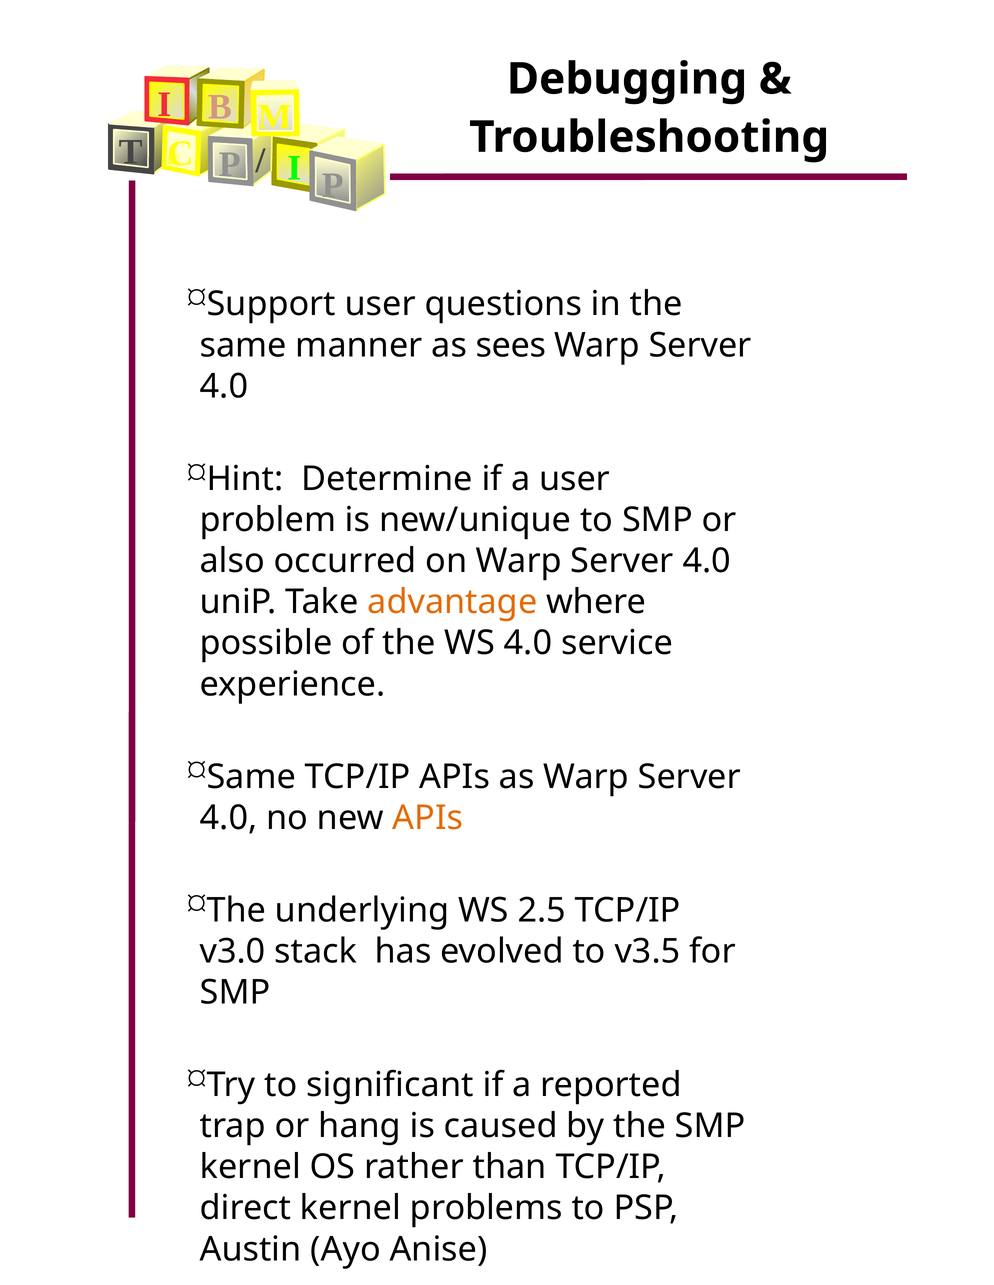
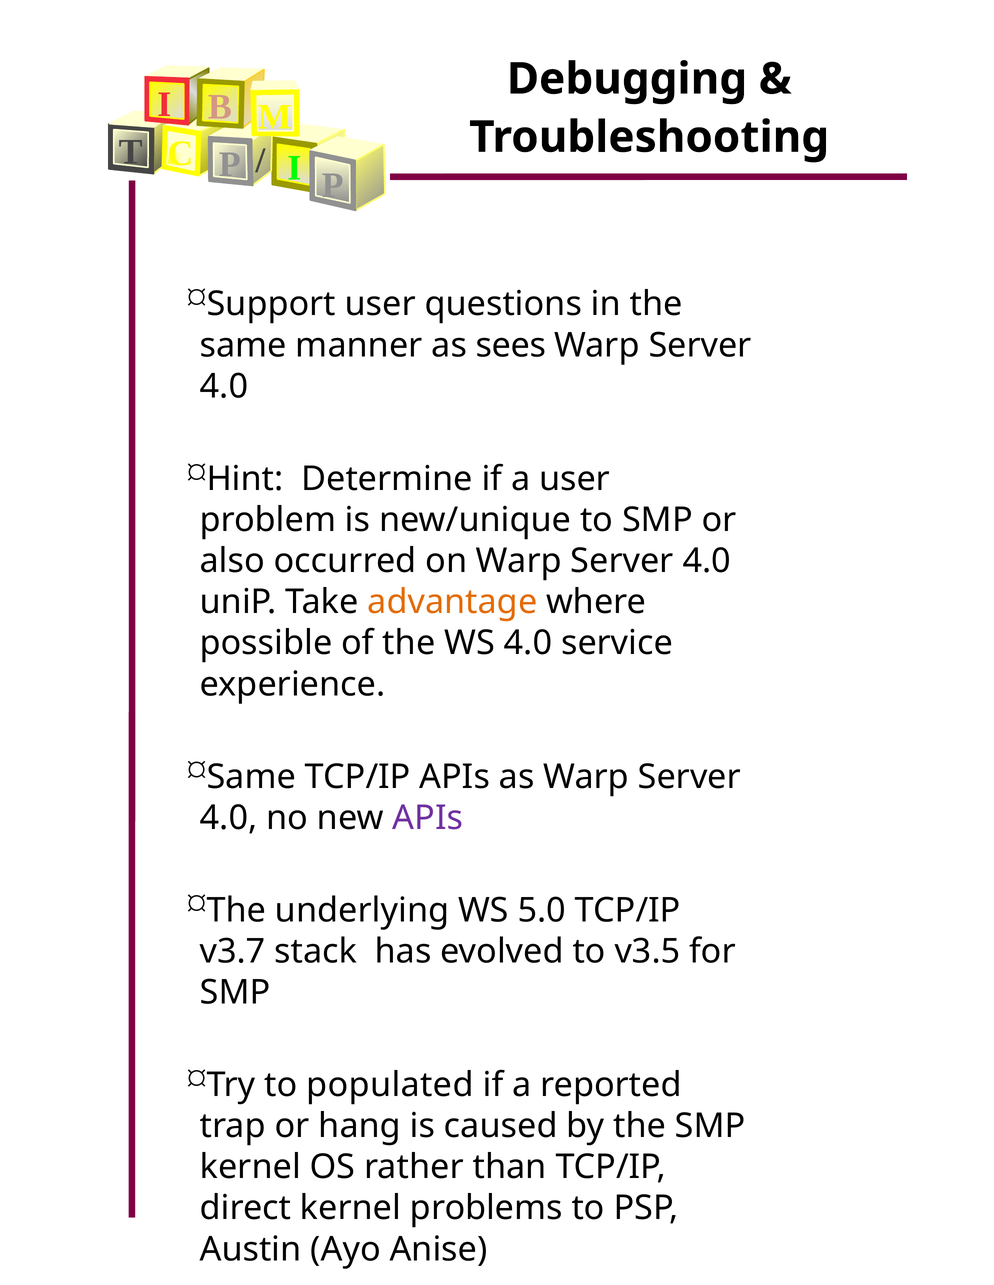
APIs colour: orange -> purple (428, 818)
2.5: 2.5 -> 5.0 (542, 911)
v3.0: v3.0 -> v3.7 (233, 952)
significant: significant -> populated (390, 1085)
